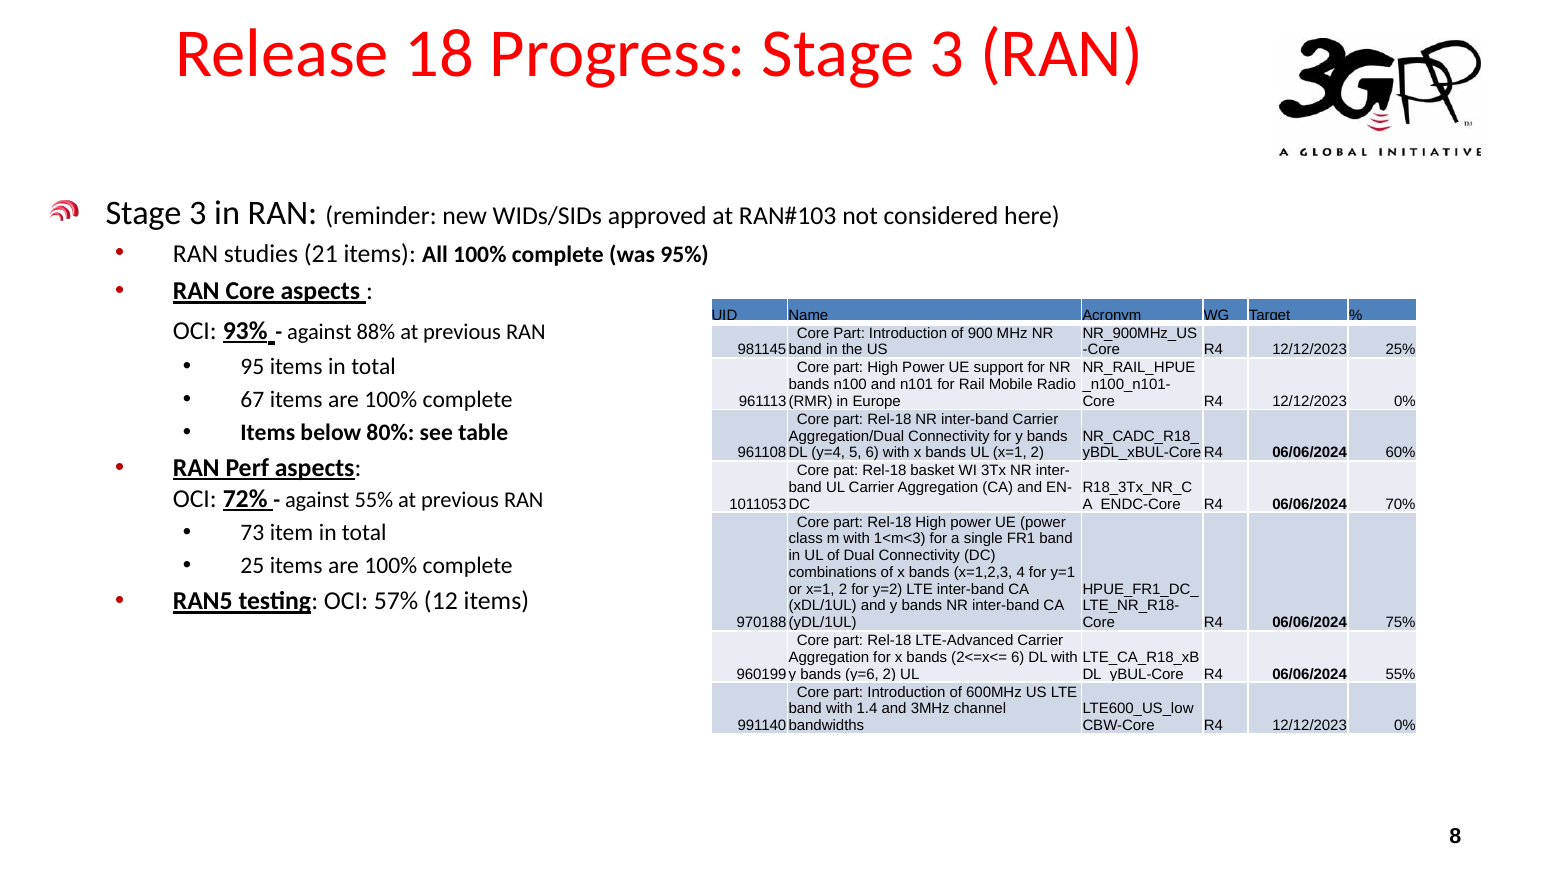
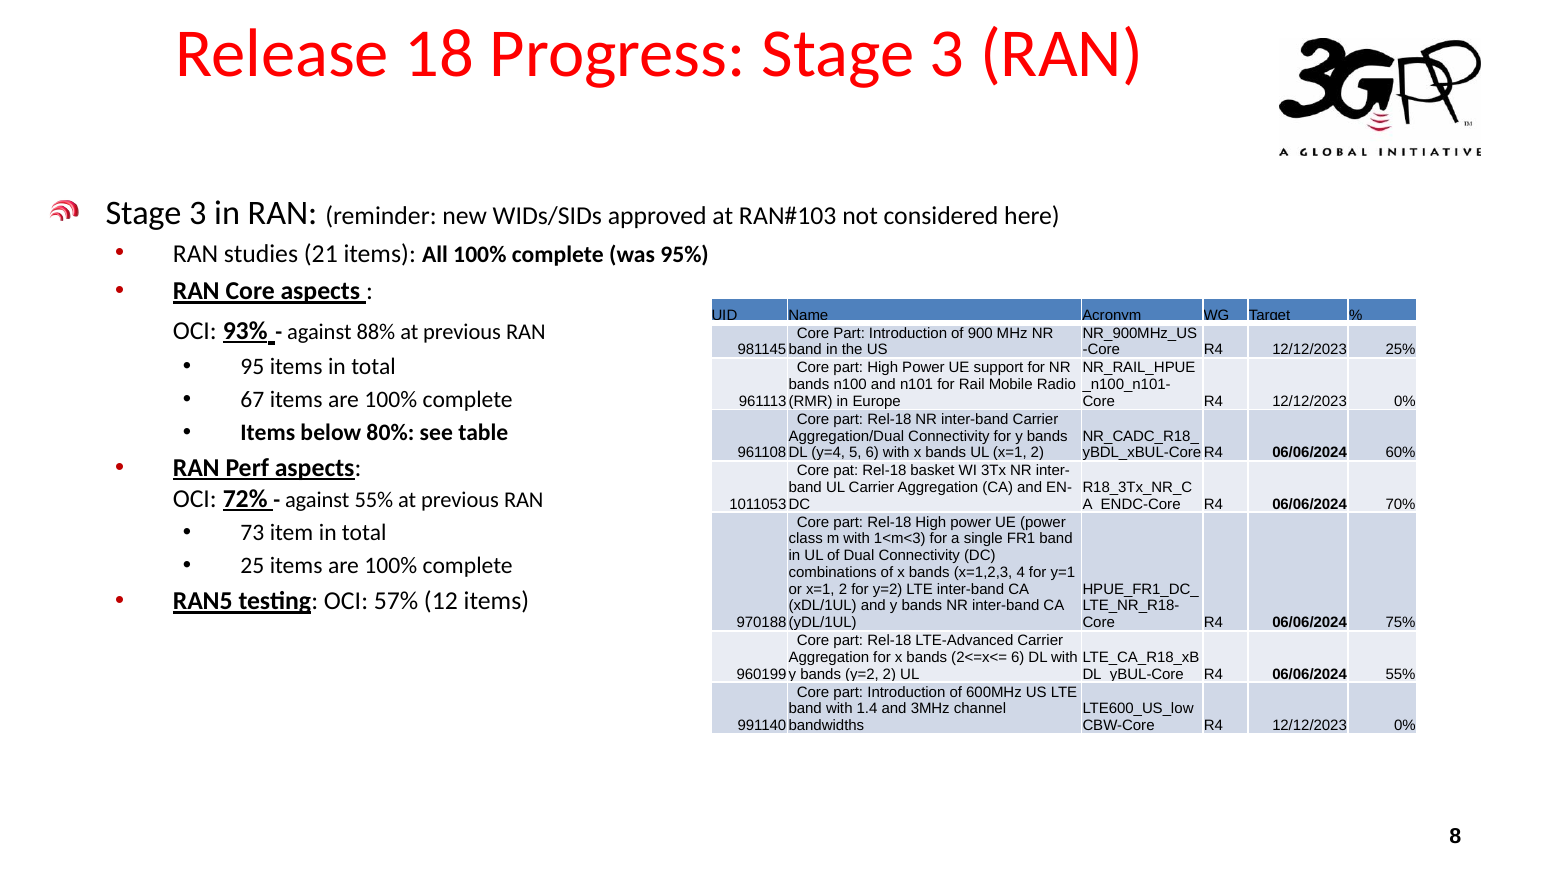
bands y=6: y=6 -> y=2 (862, 674)
